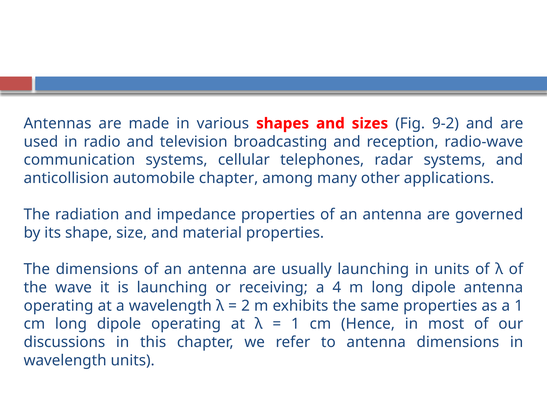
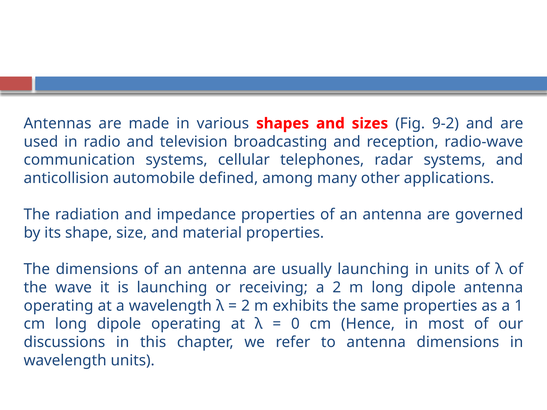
automobile chapter: chapter -> defined (229, 178)
a 4: 4 -> 2 (337, 288)
1: 1 -> 0 (295, 324)
